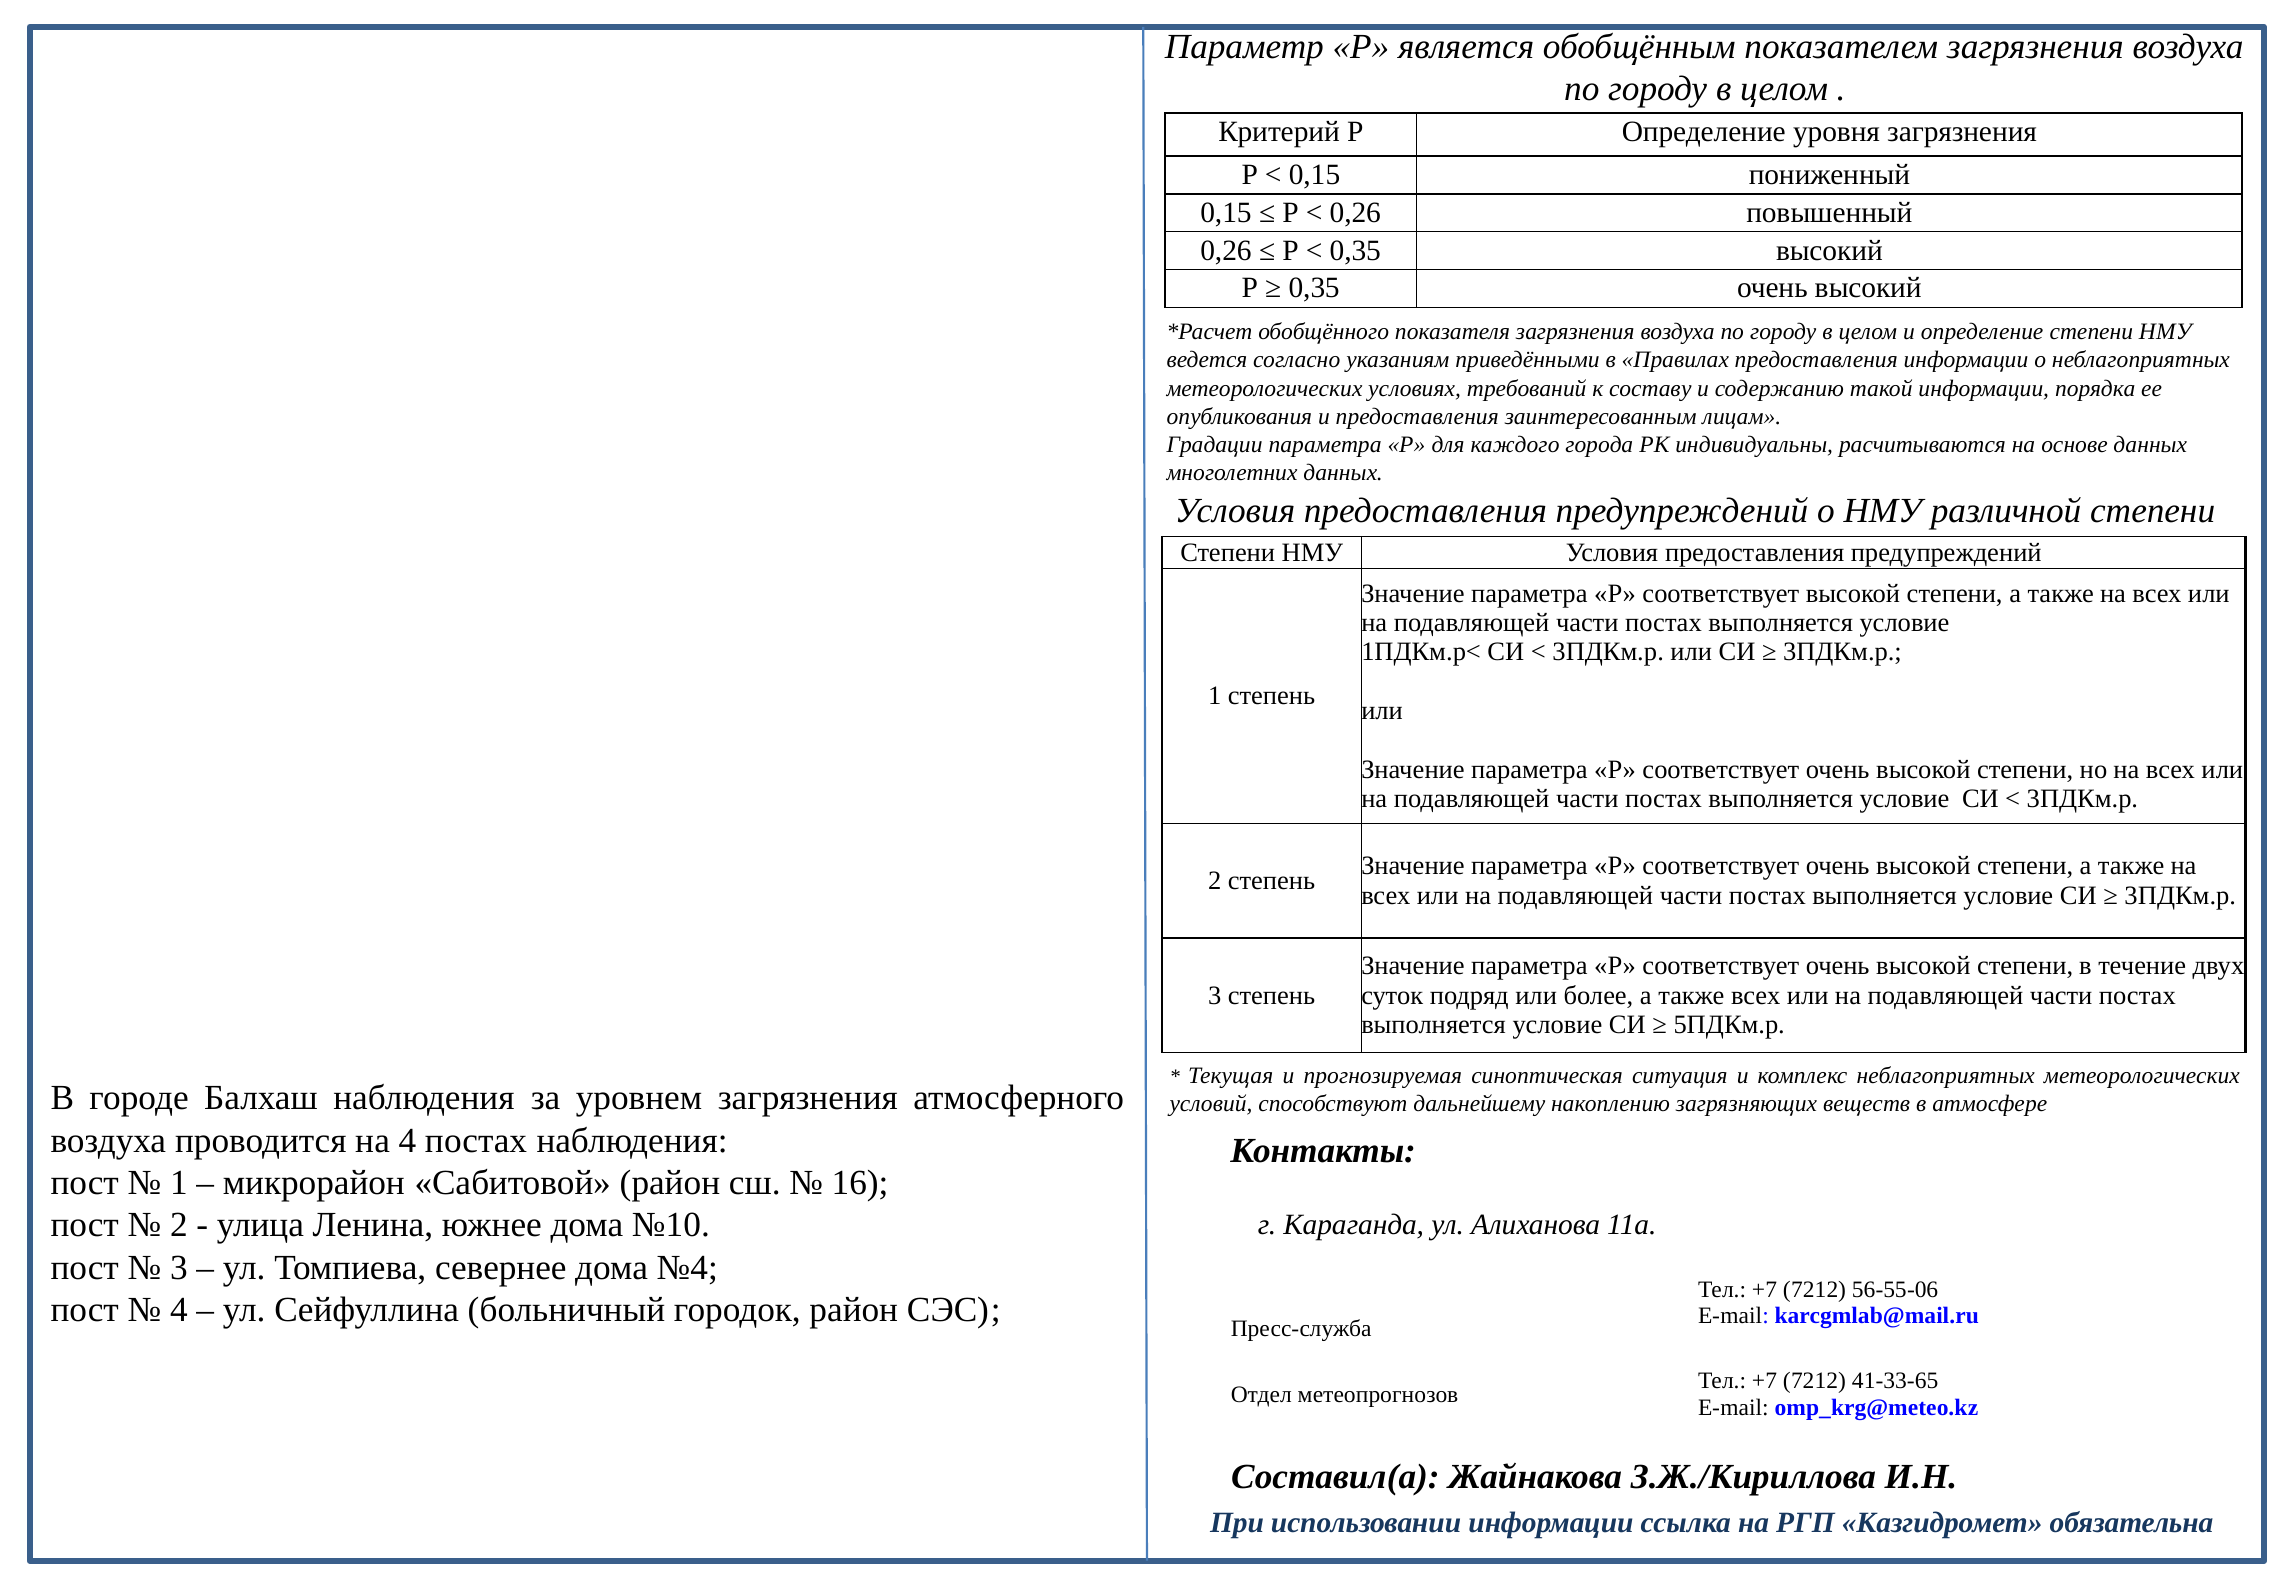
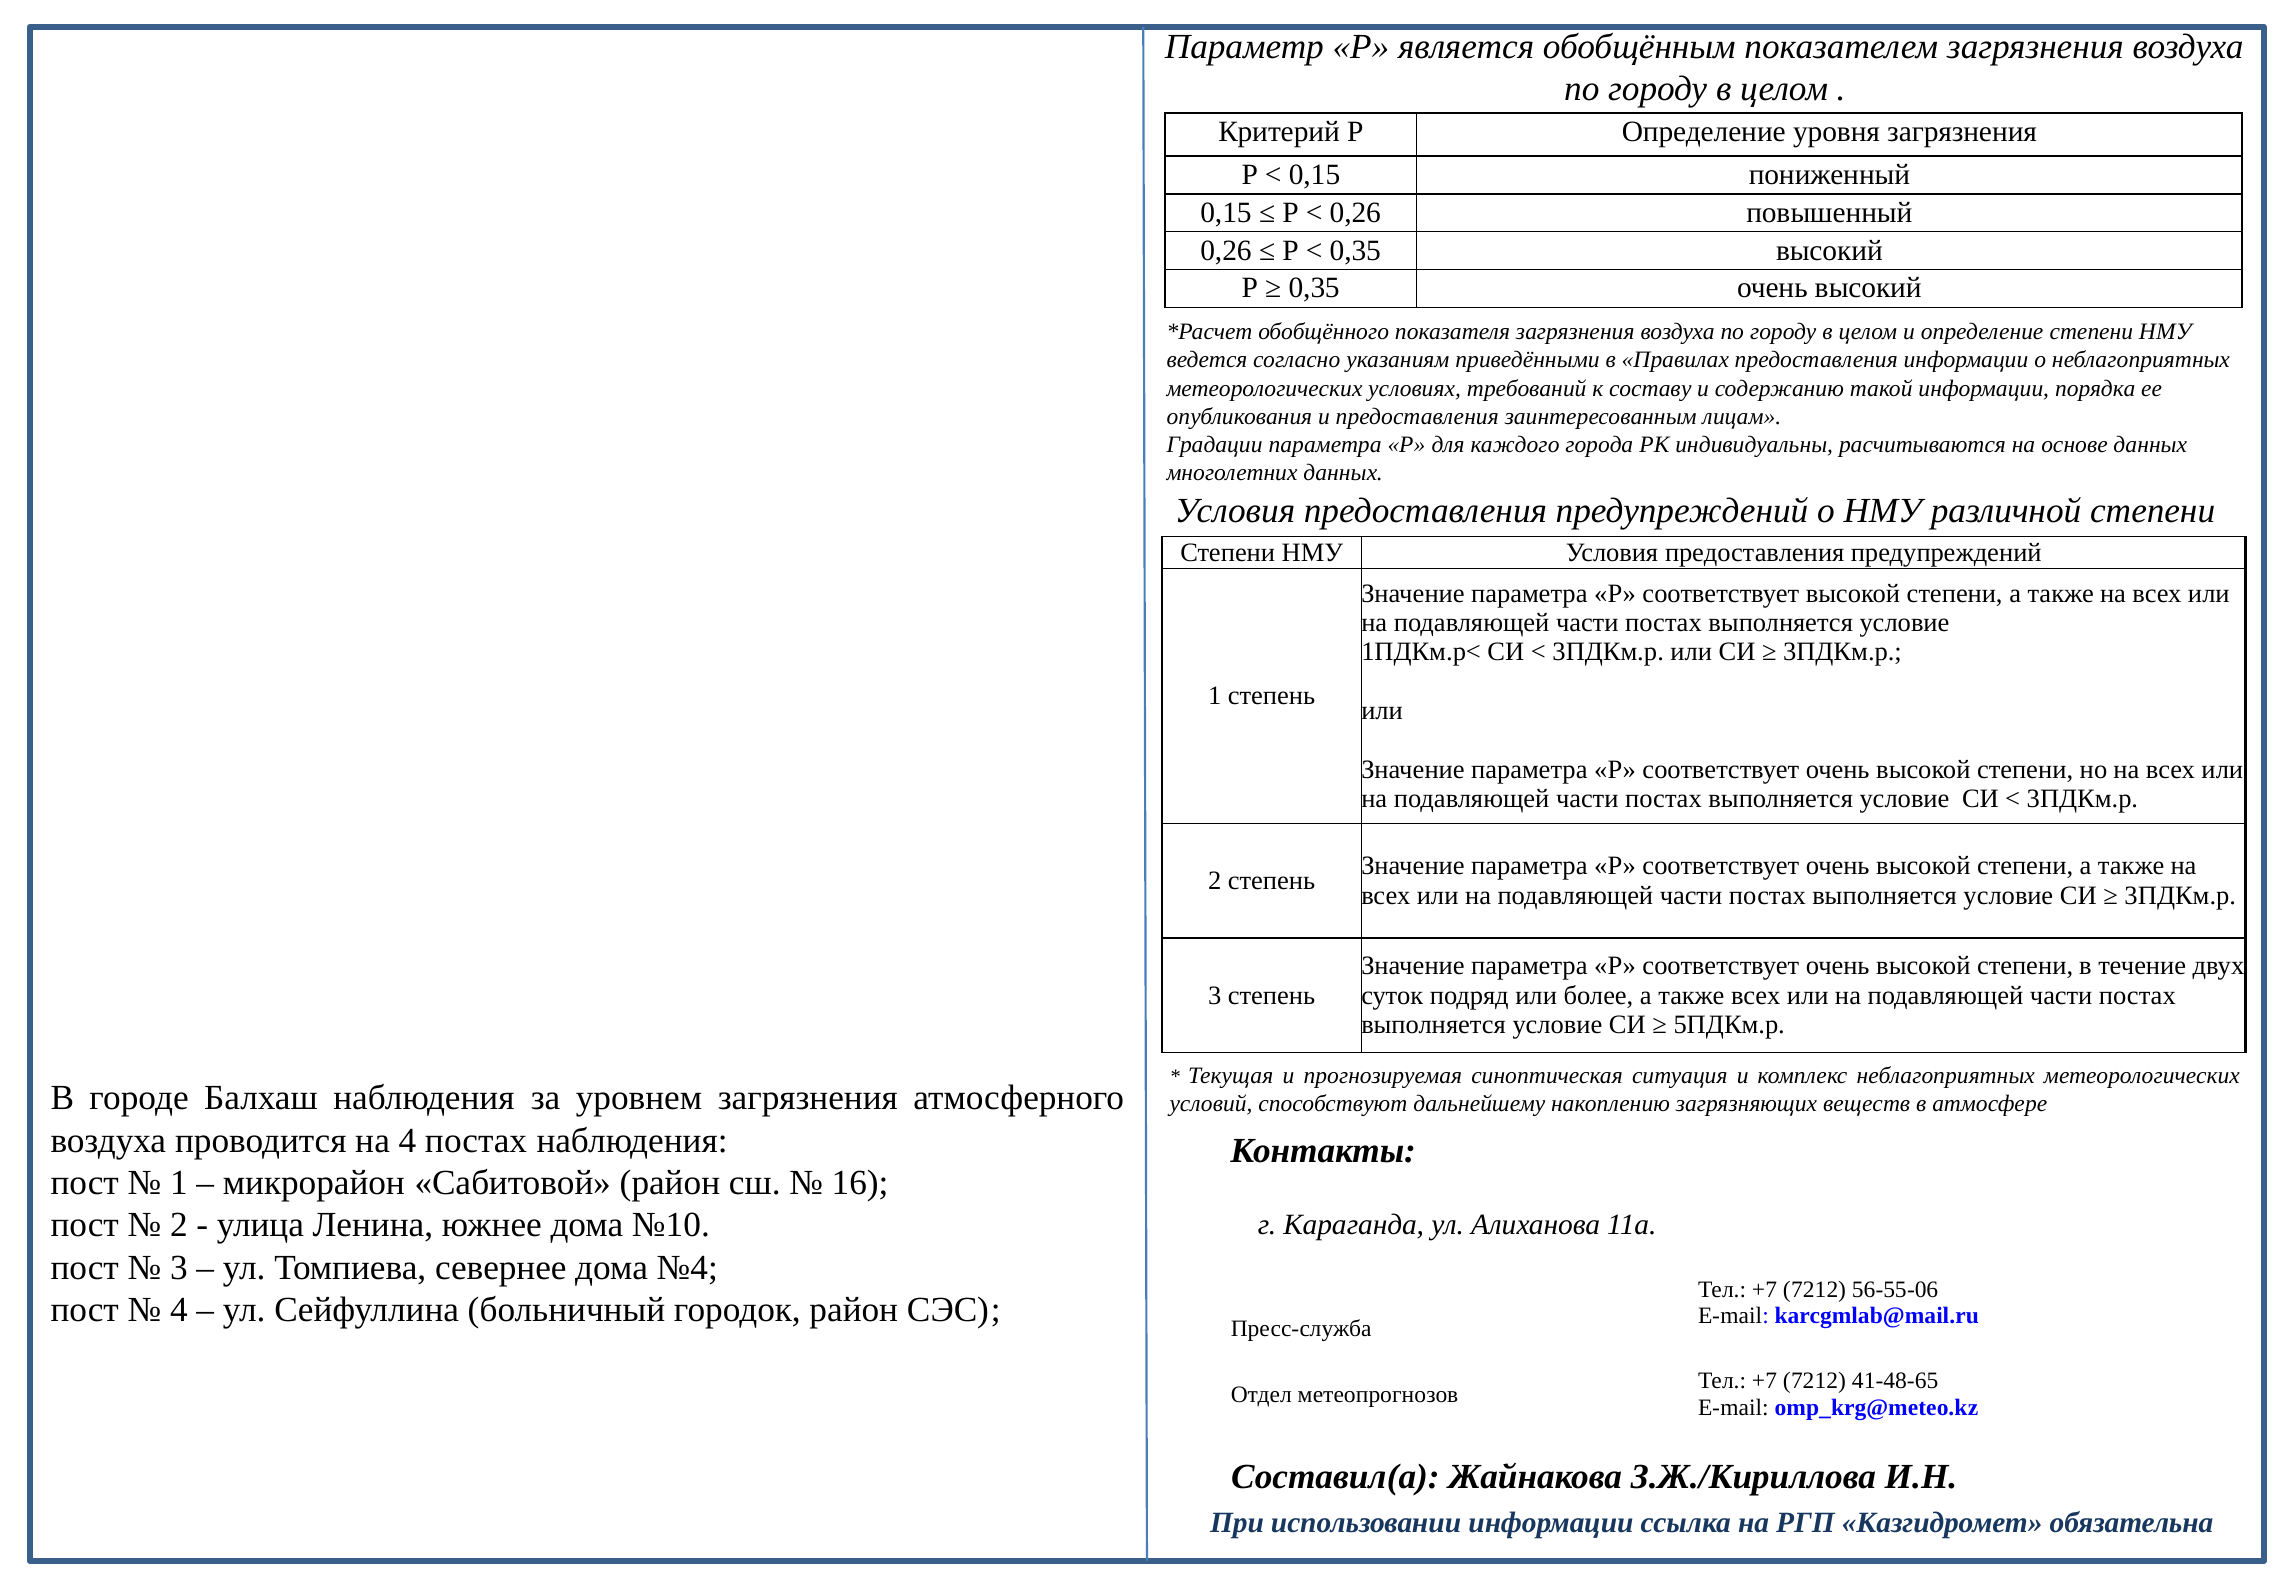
41-33-65: 41-33-65 -> 41-48-65 (1895, 1381)
